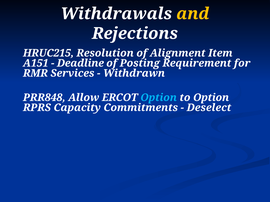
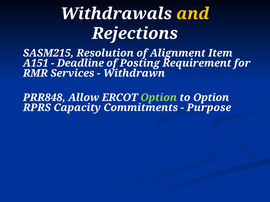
HRUC215: HRUC215 -> SASM215 (48, 53)
Option colour: light blue -> light green (159, 98)
Deselect: Deselect -> Purpose (209, 108)
